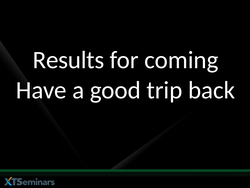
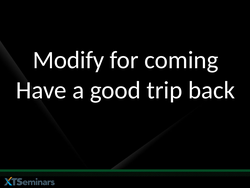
Results: Results -> Modify (68, 60)
